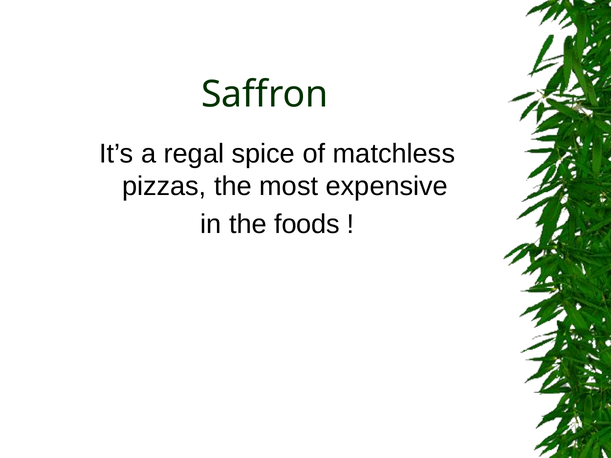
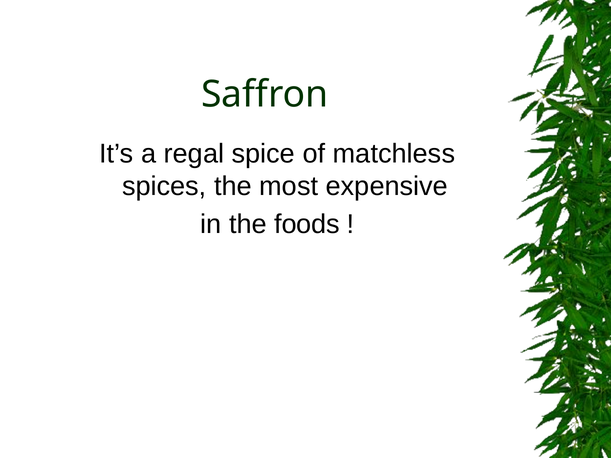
pizzas: pizzas -> spices (164, 186)
